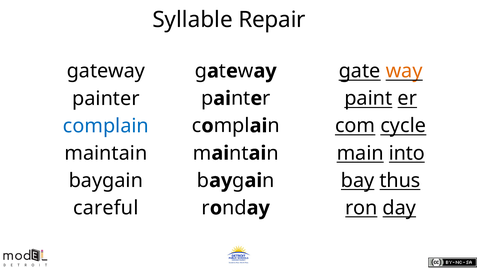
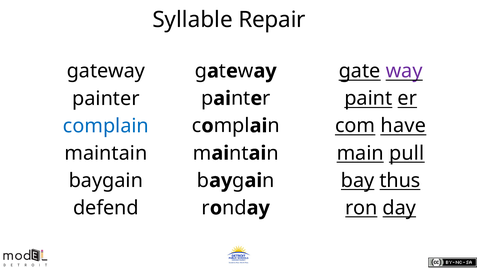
way colour: orange -> purple (404, 71)
cycle: cycle -> have (403, 126)
into: into -> pull (407, 153)
careful: careful -> defend (106, 208)
